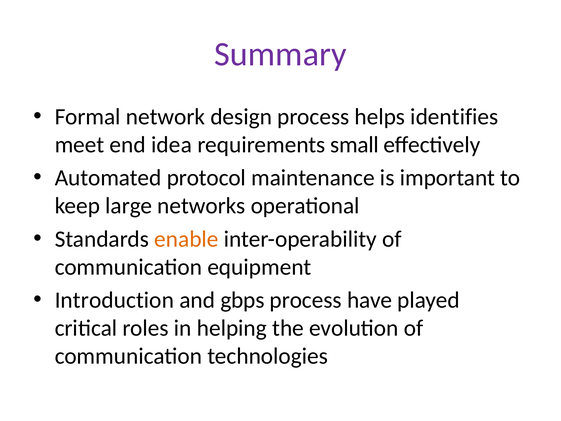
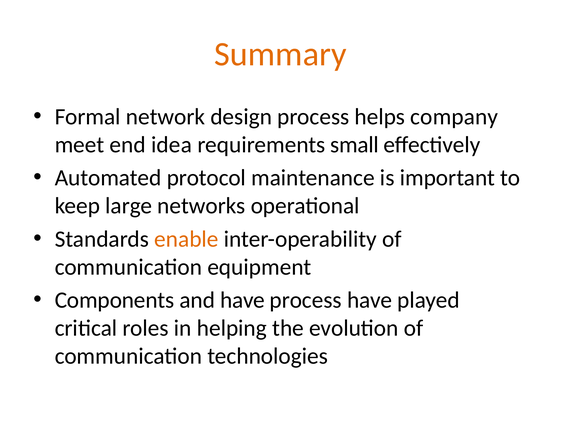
Summary colour: purple -> orange (280, 54)
identifies: identifies -> company (454, 117)
Introduction: Introduction -> Components (114, 300)
and gbps: gbps -> have (242, 300)
